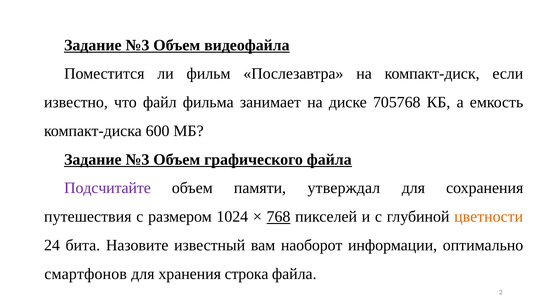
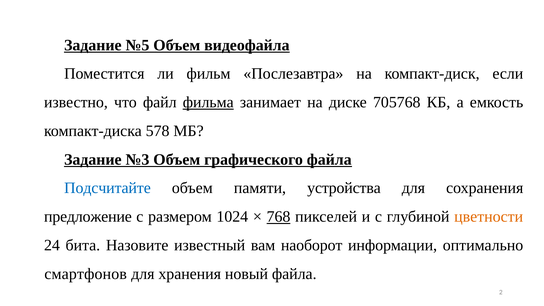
№3: №3 -> №5 (137, 45)
фильма underline: none -> present (208, 102)
600: 600 -> 578 (158, 131)
Подсчитайте colour: purple -> blue (107, 188)
утверждал: утверждал -> устройства (344, 188)
путешествия: путешествия -> предложение (88, 217)
строка: строка -> новый (246, 274)
